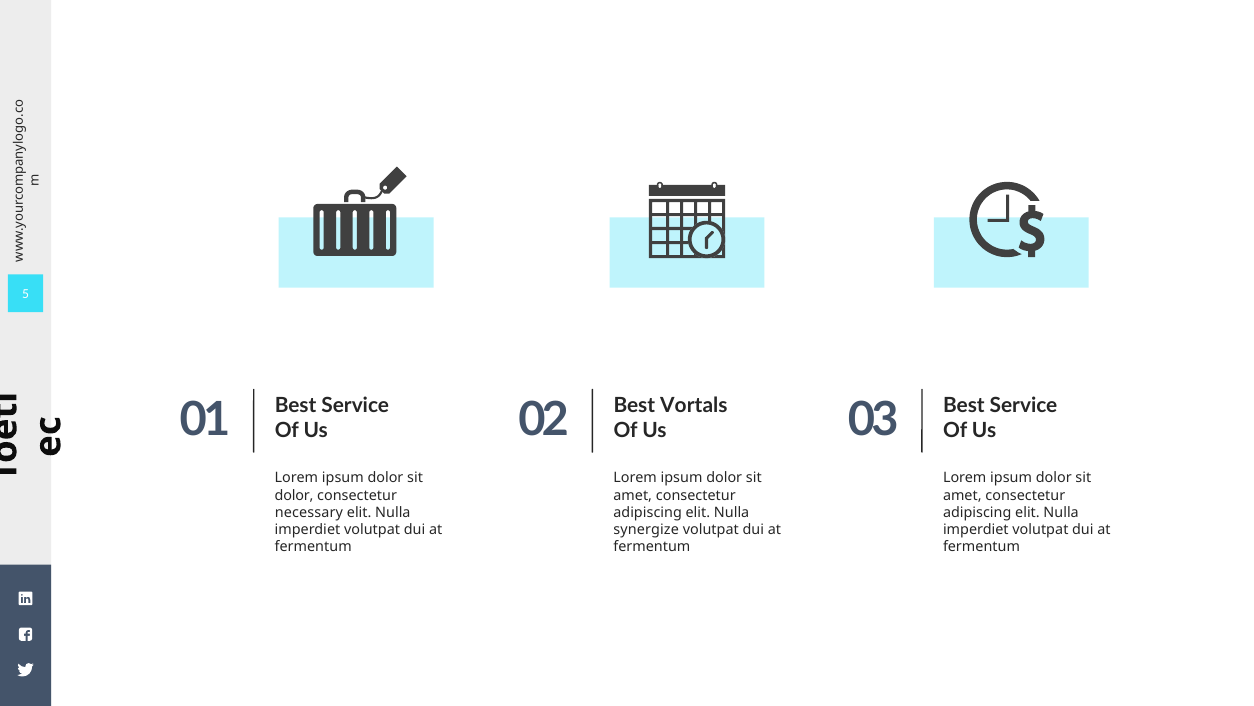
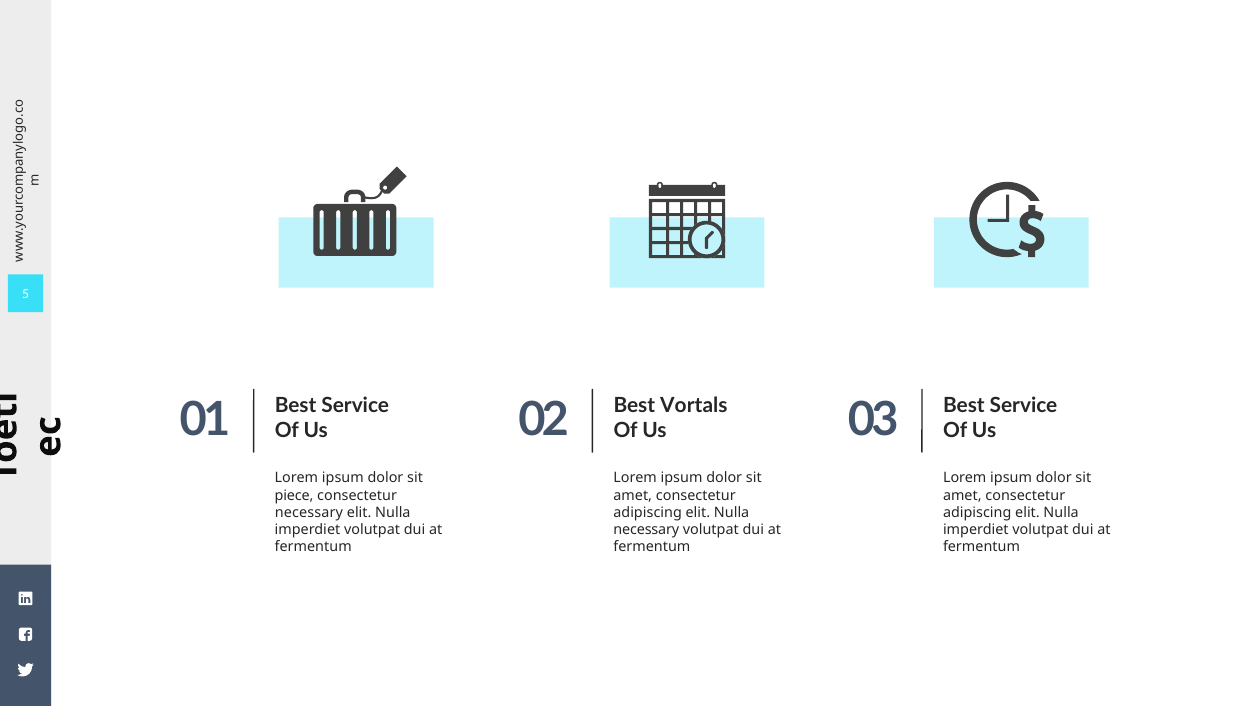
dolor: dolor -> piece (294, 495)
synergize: synergize -> necessary (646, 529)
